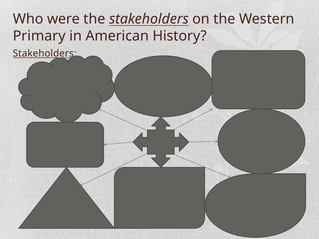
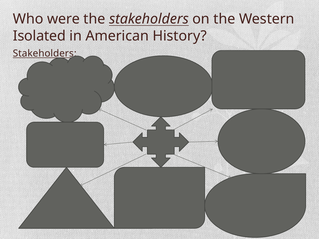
Primary: Primary -> Isolated (39, 36)
